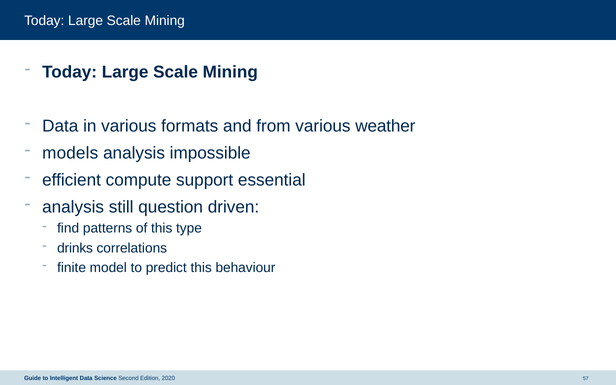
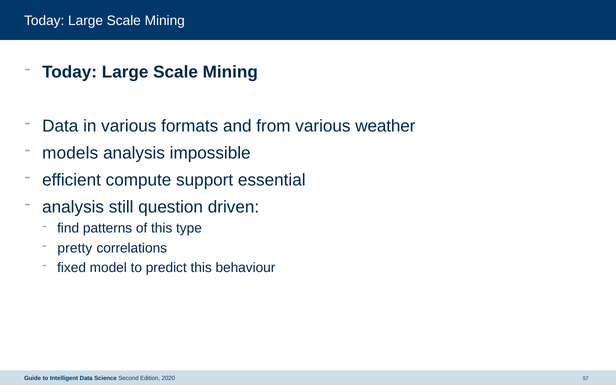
drinks: drinks -> pretty (75, 248)
finite: finite -> fixed (72, 268)
